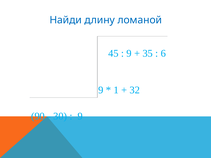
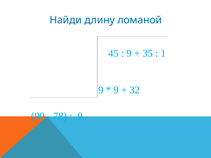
6: 6 -> 1 (163, 53)
1: 1 -> 9 (116, 90)
30: 30 -> 78 (60, 116)
